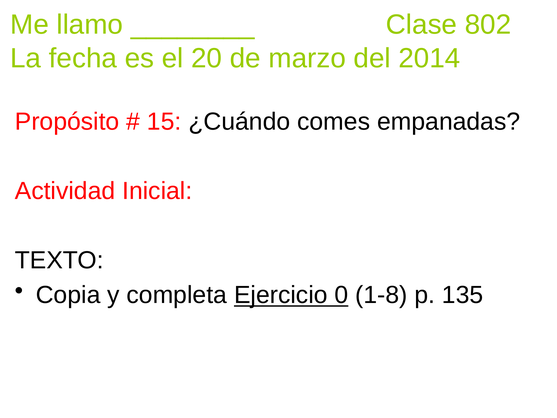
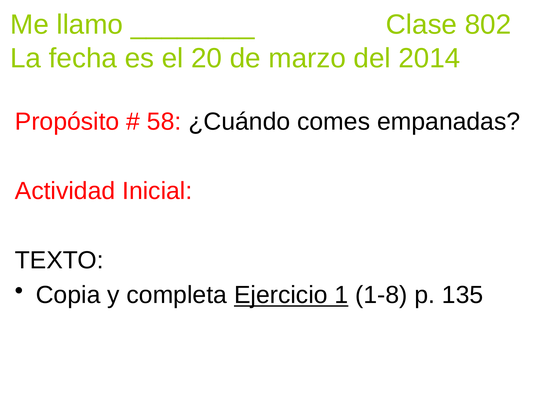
15: 15 -> 58 (164, 121)
0: 0 -> 1 (341, 295)
